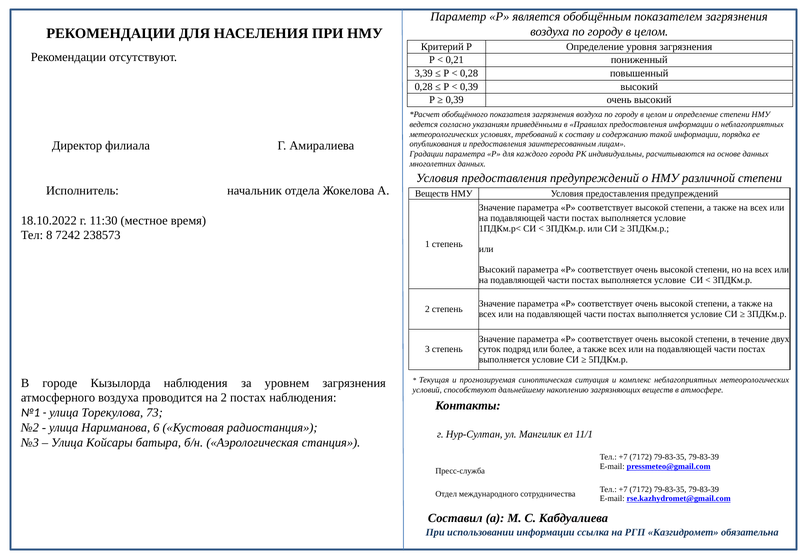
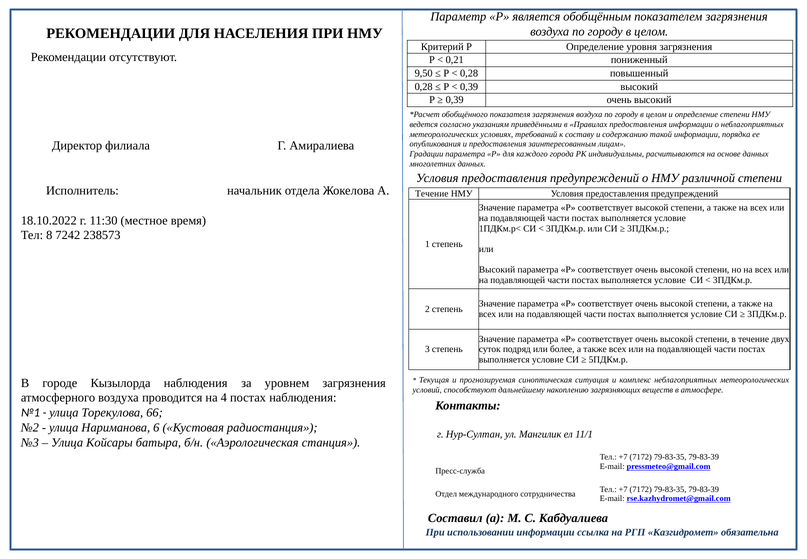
3,39: 3,39 -> 9,50 (424, 73)
Веществ: Веществ -> Течение (432, 193)
на 2: 2 -> 4 (224, 398)
73: 73 -> 66 (155, 413)
